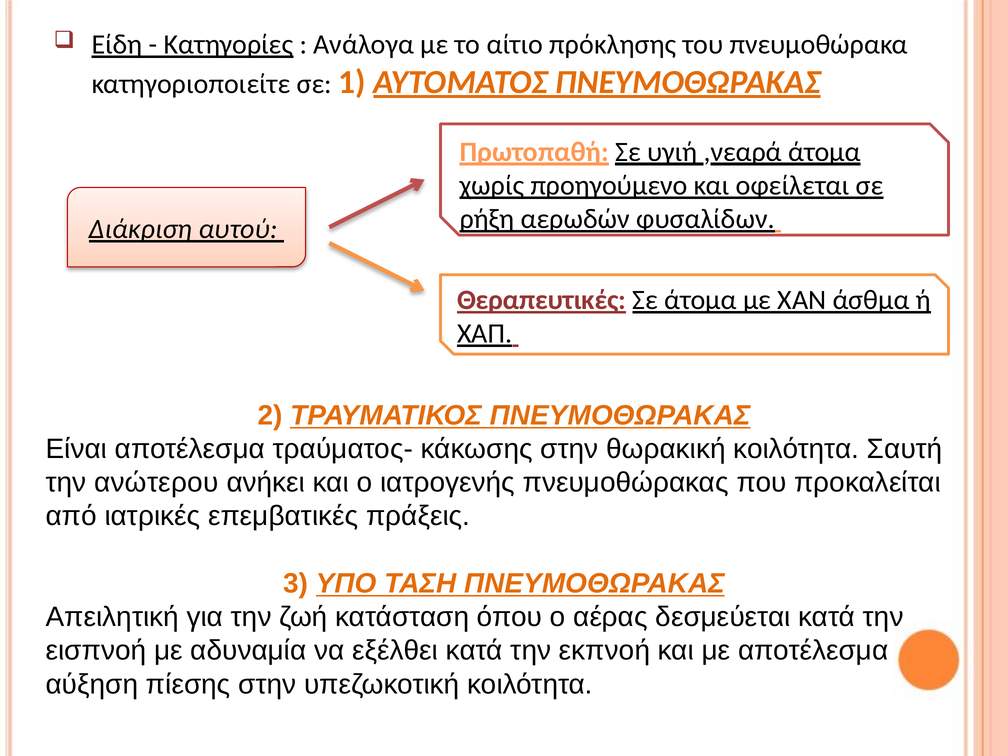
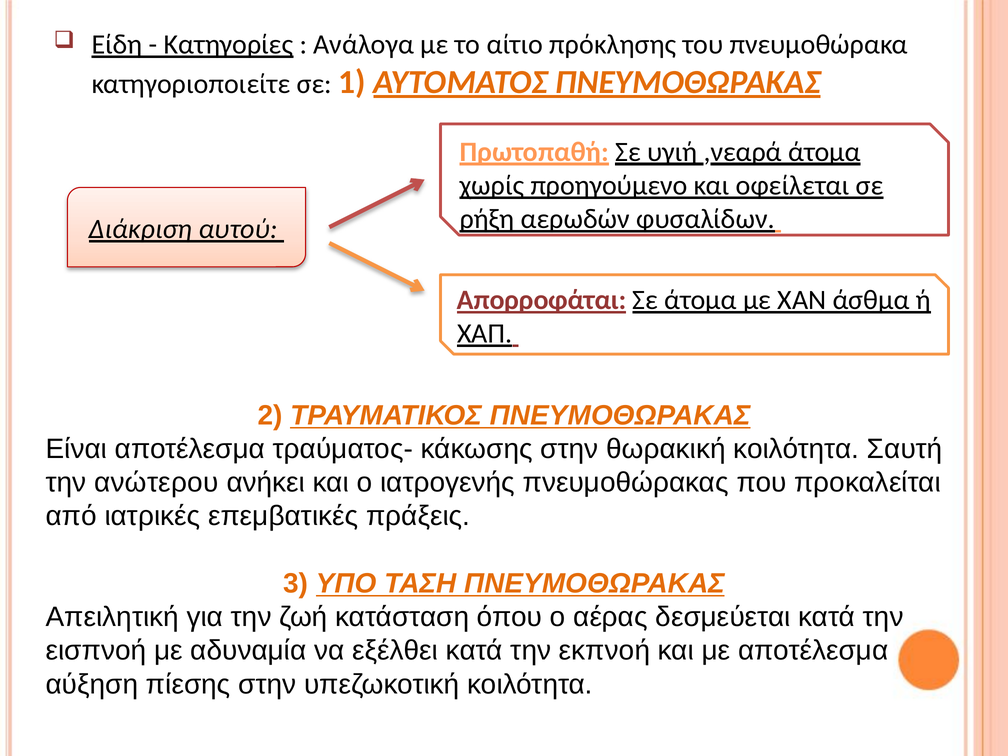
Θεραπευτικές: Θεραπευτικές -> Απορροφάται (542, 300)
